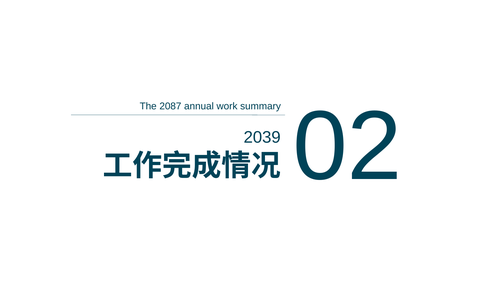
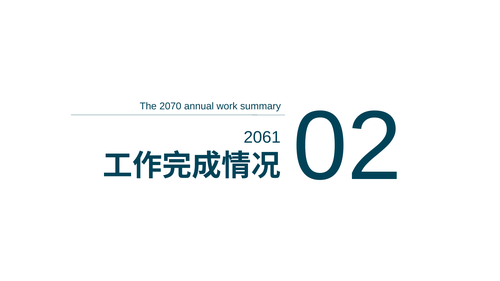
2087: 2087 -> 2070 (170, 106)
2039: 2039 -> 2061 (262, 138)
